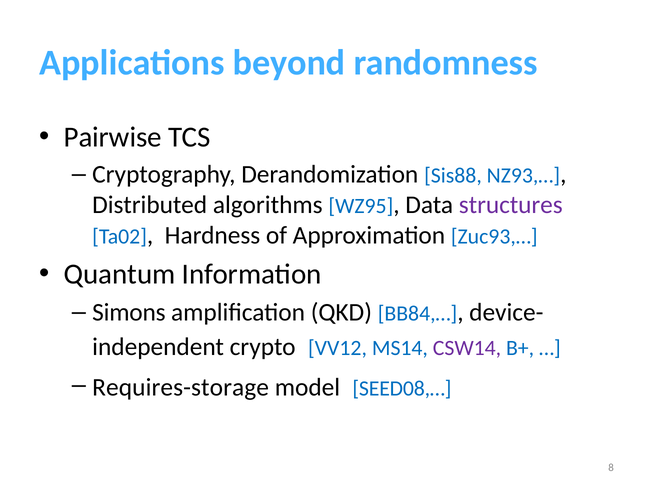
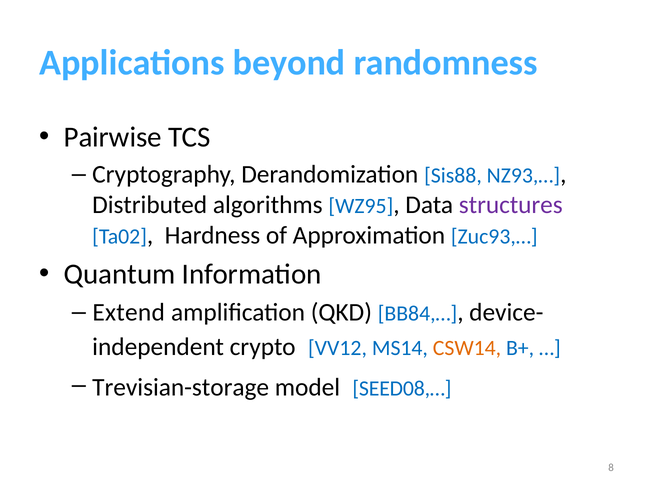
Simons: Simons -> Extend (129, 312)
CSW14 colour: purple -> orange (467, 348)
Requires-storage: Requires-storage -> Trevisian-storage (181, 387)
